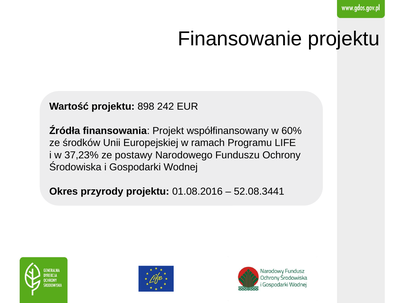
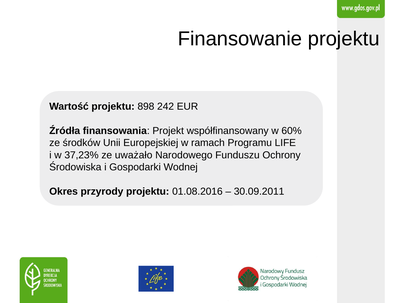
postawy: postawy -> uważało (134, 155)
52.08.3441: 52.08.3441 -> 30.09.2011 (259, 191)
